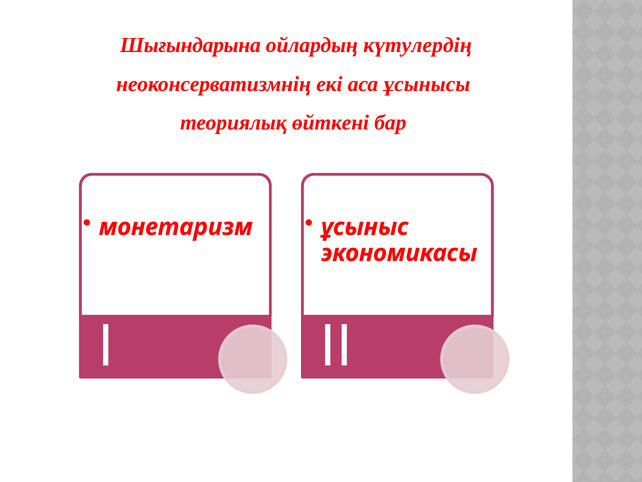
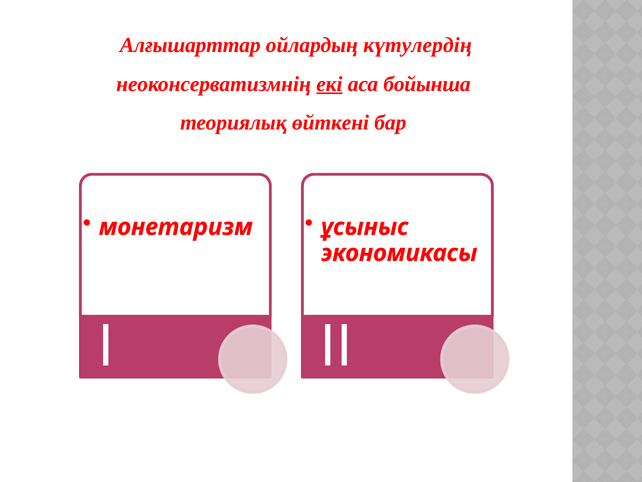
Шығындарына: Шығындарына -> Алғышарттар (190, 45)
екі underline: none -> present (329, 84)
ұсынысы: ұсынысы -> бойынша (427, 84)
